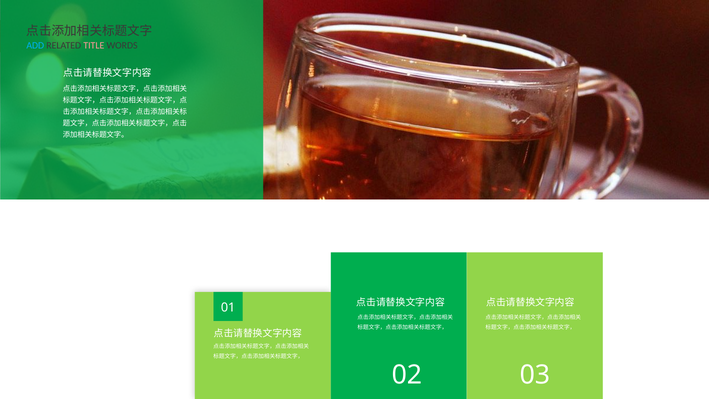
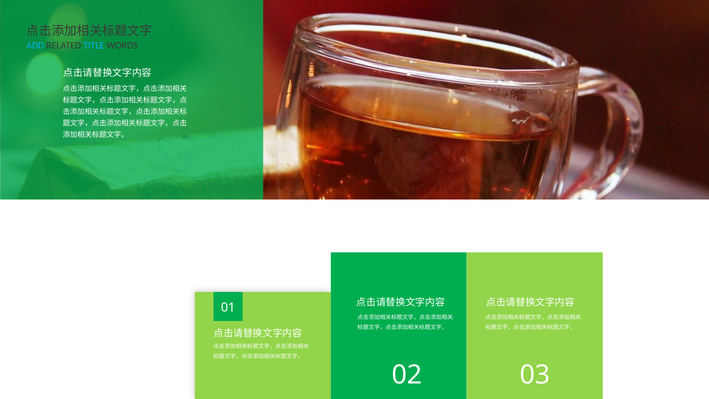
TITLE colour: pink -> light blue (94, 45)
